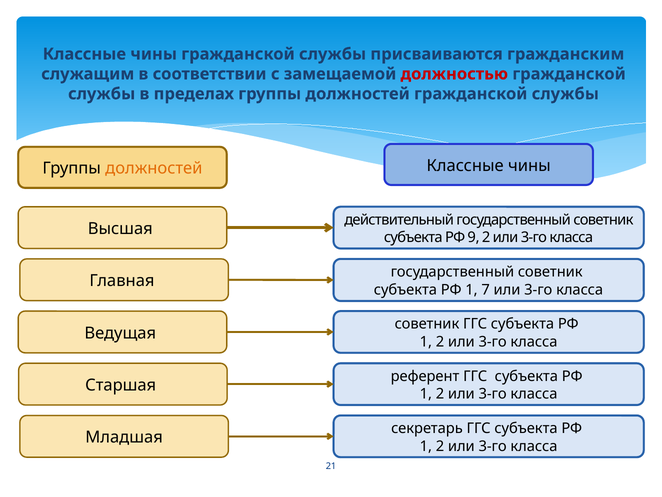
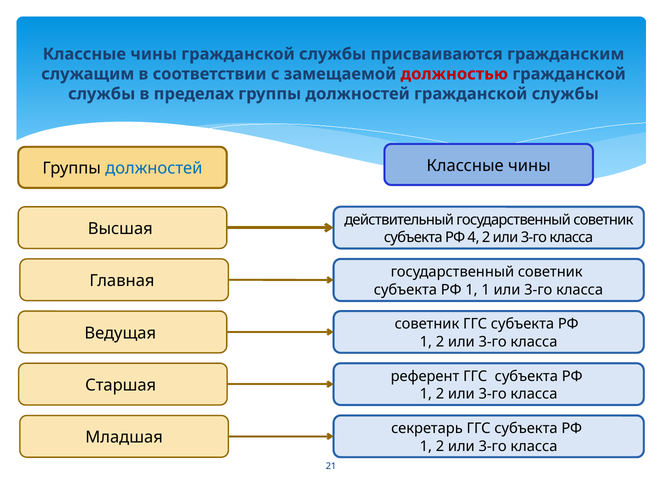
должностей colour: orange -> blue (154, 168)
9: 9 -> 4 (474, 237)
1 7: 7 -> 1 (486, 290)
